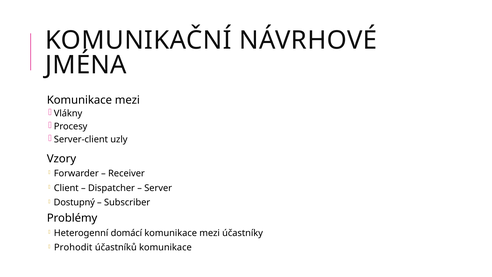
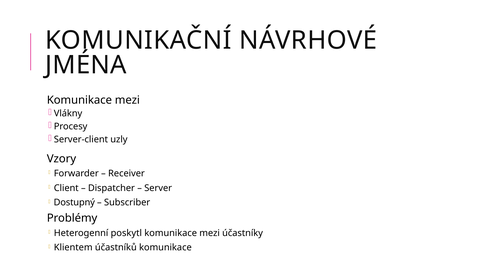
domácí: domácí -> poskytl (126, 233)
Prohodit: Prohodit -> Klientem (73, 247)
